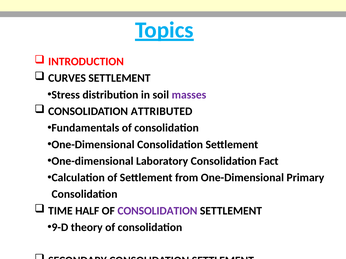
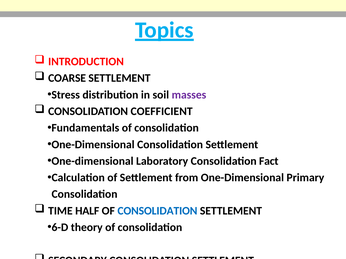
CURVES: CURVES -> COARSE (67, 78)
ATTRIBUTED: ATTRIBUTED -> COEFFICIENT (162, 112)
CONSOLIDATION colour: purple -> blue (157, 211)
9-D: 9-D -> 6-D (60, 228)
